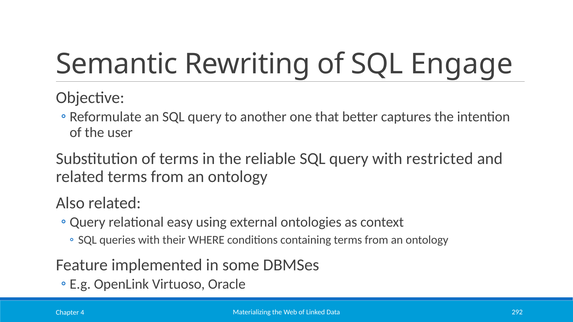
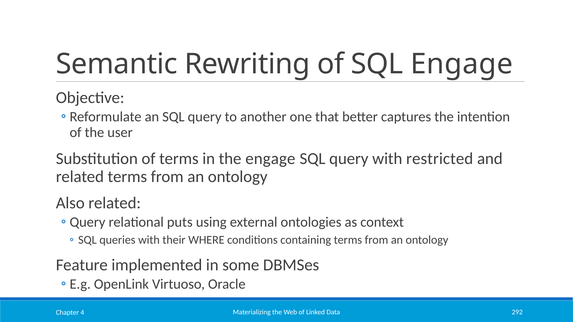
the reliable: reliable -> engage (270, 159)
easy: easy -> puts (180, 222)
